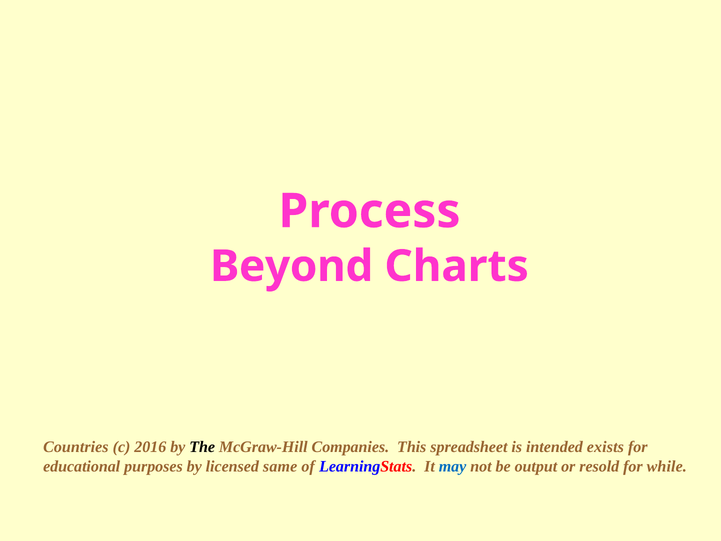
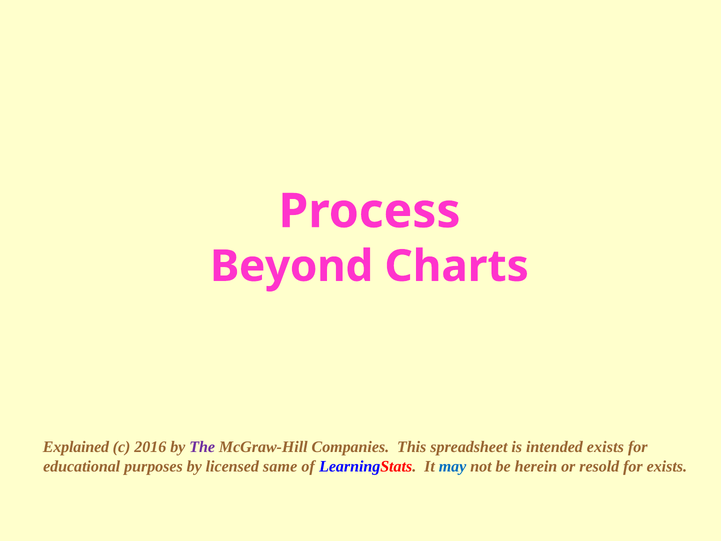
Countries: Countries -> Explained (76, 447)
The colour: black -> purple (202, 447)
output: output -> herein (536, 466)
for while: while -> exists (667, 466)
